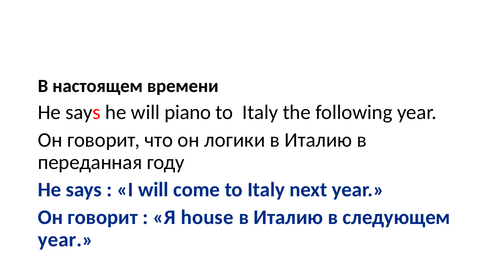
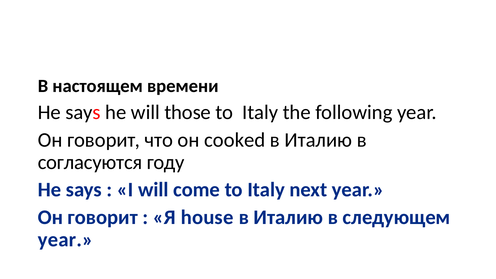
piano: piano -> those (188, 112)
логики: логики -> cooked (235, 140)
переданная: переданная -> согласуются (90, 162)
